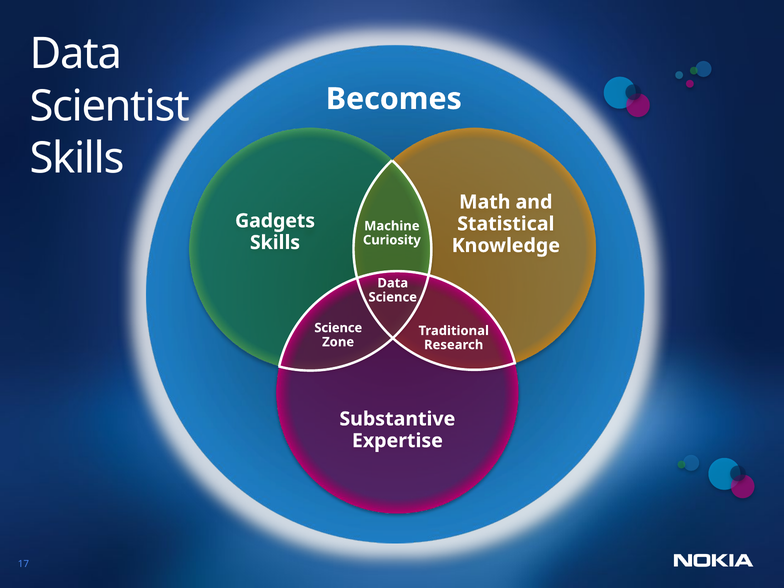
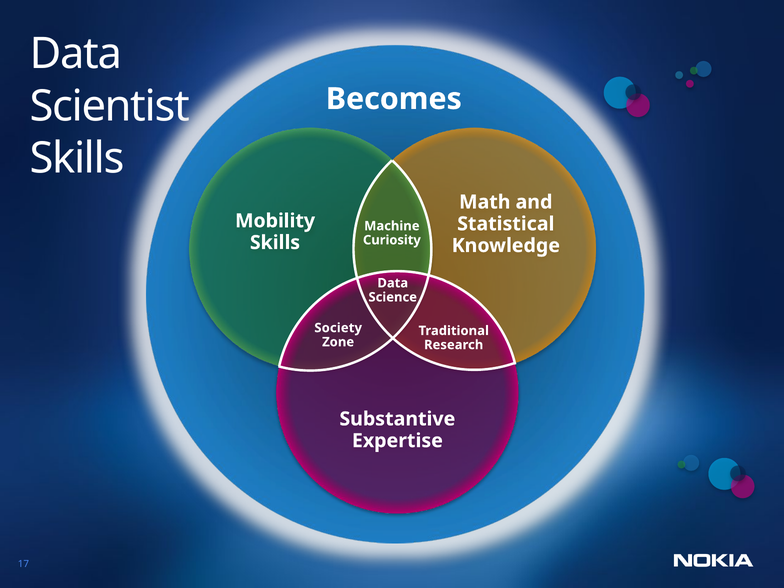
Gadgets: Gadgets -> Mobility (275, 221)
Science: Science -> Society (338, 328)
